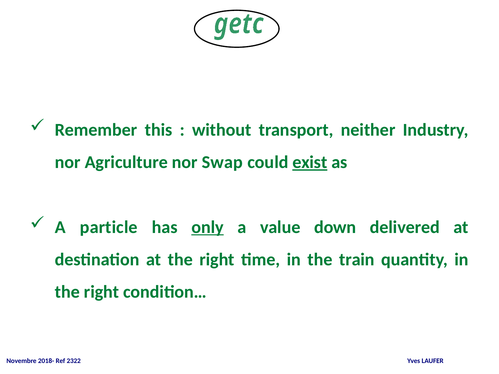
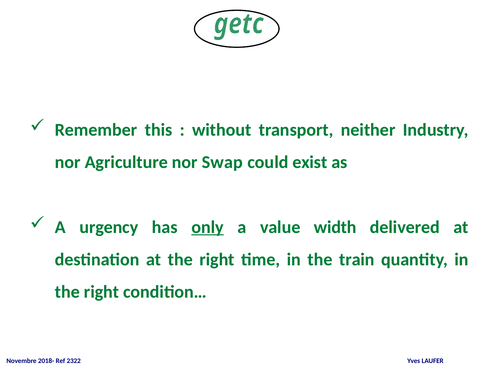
exist underline: present -> none (310, 162)
particle: particle -> urgency (109, 227)
down: down -> width (335, 227)
